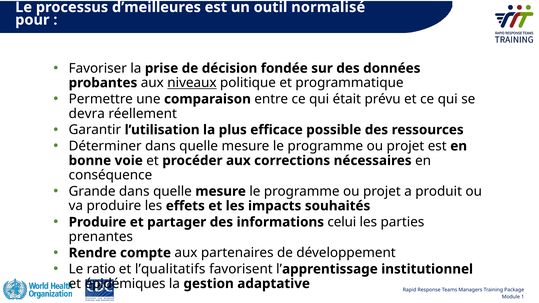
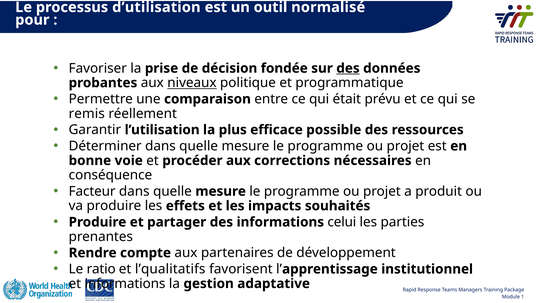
d’meilleures: d’meilleures -> d’utilisation (156, 7)
des underline: none -> present (348, 68)
devra: devra -> remis (87, 114)
Grande: Grande -> Facteur (92, 191)
et épidémiques: épidémiques -> informations (125, 284)
